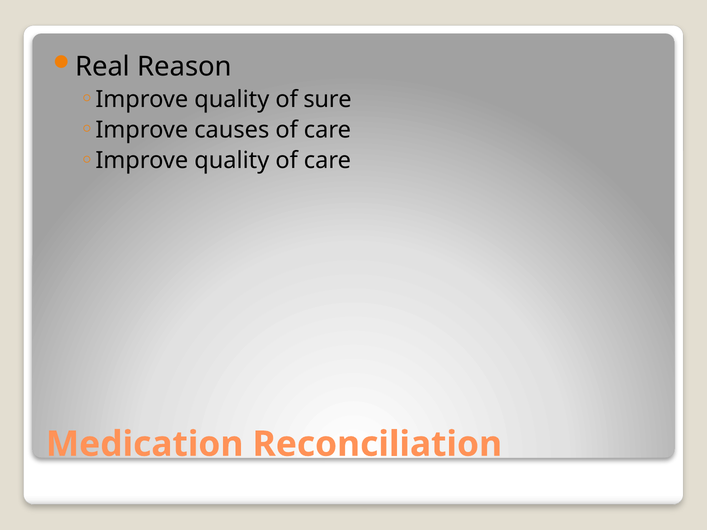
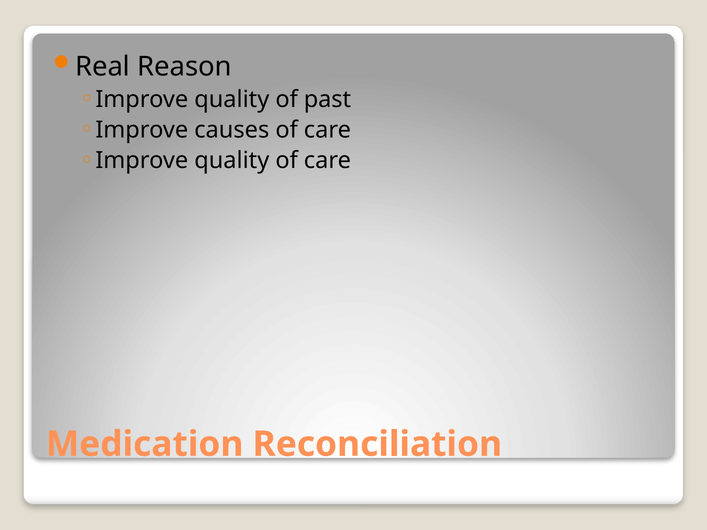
sure: sure -> past (327, 99)
